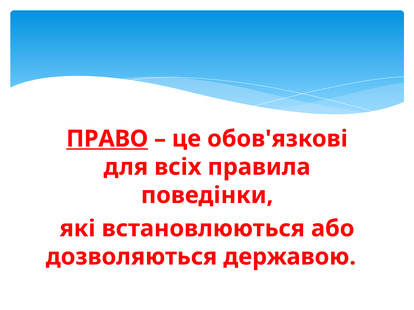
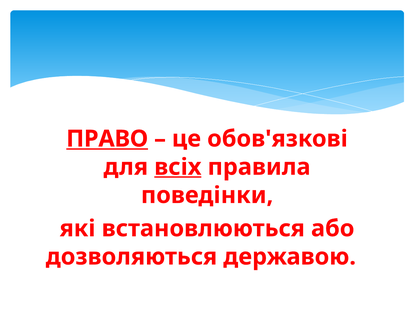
всіх underline: none -> present (178, 167)
